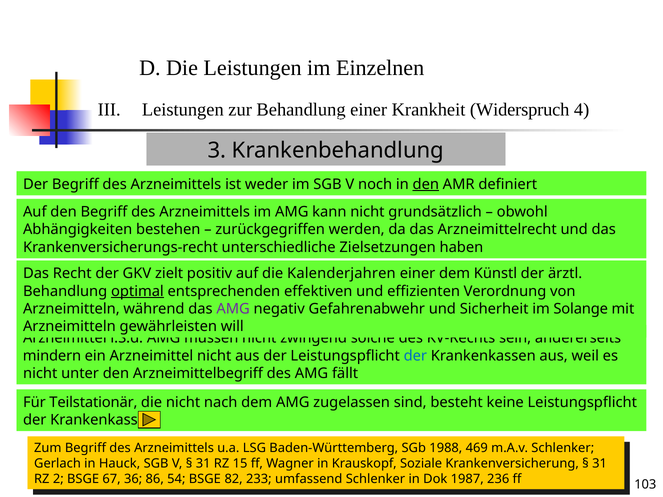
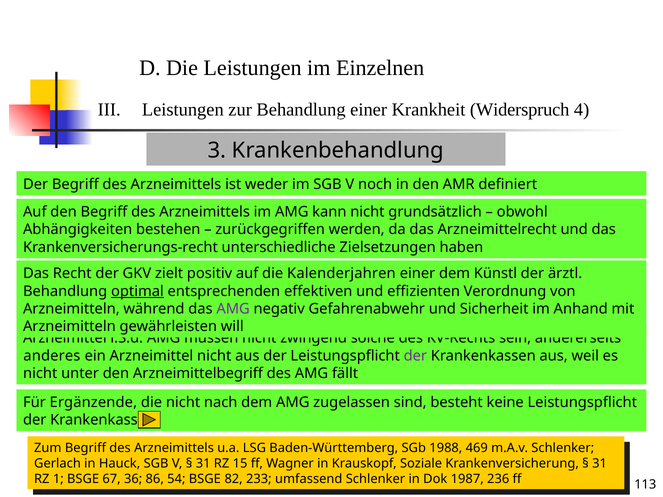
den underline: present -> none (426, 184)
Solange: Solange -> Anhand (581, 309)
mindern: mindern -> anderes (52, 356)
der colour: blue -> purple (415, 356)
Teilstationär: Teilstationär -> Ergänzende (93, 403)
2: 2 -> 1 (58, 479)
103: 103 -> 113 (645, 485)
